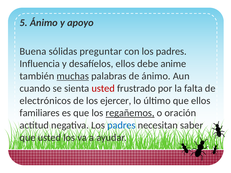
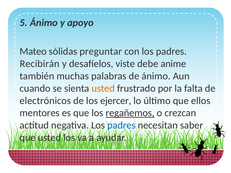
Buena: Buena -> Mateo (33, 51)
Influencia: Influencia -> Recibirán (40, 64)
desafíelos ellos: ellos -> viste (125, 64)
muchas underline: present -> none (73, 76)
usted colour: red -> orange (103, 88)
familiares: familiares -> mentores (40, 113)
oración: oración -> crezcan (180, 113)
